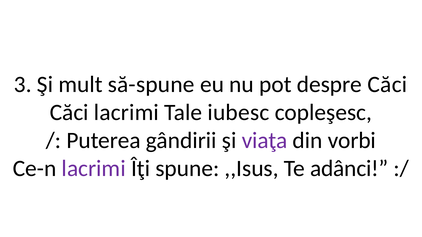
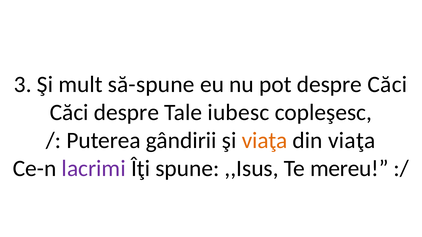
Căci lacrimi: lacrimi -> despre (127, 113)
viaţa colour: purple -> orange (265, 141)
din vorbi: vorbi -> viaţa (352, 141)
adânci: adânci -> mereu (349, 169)
